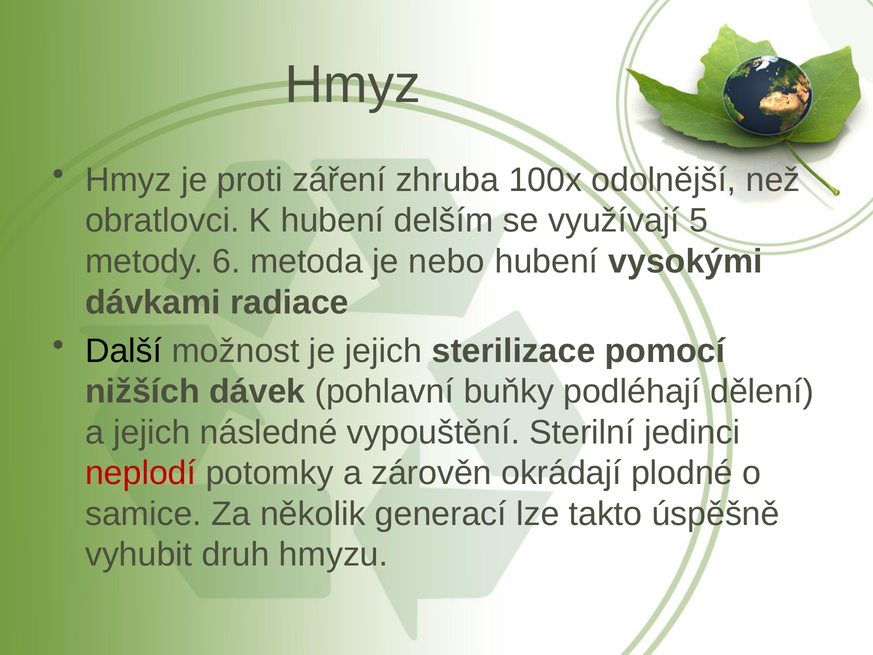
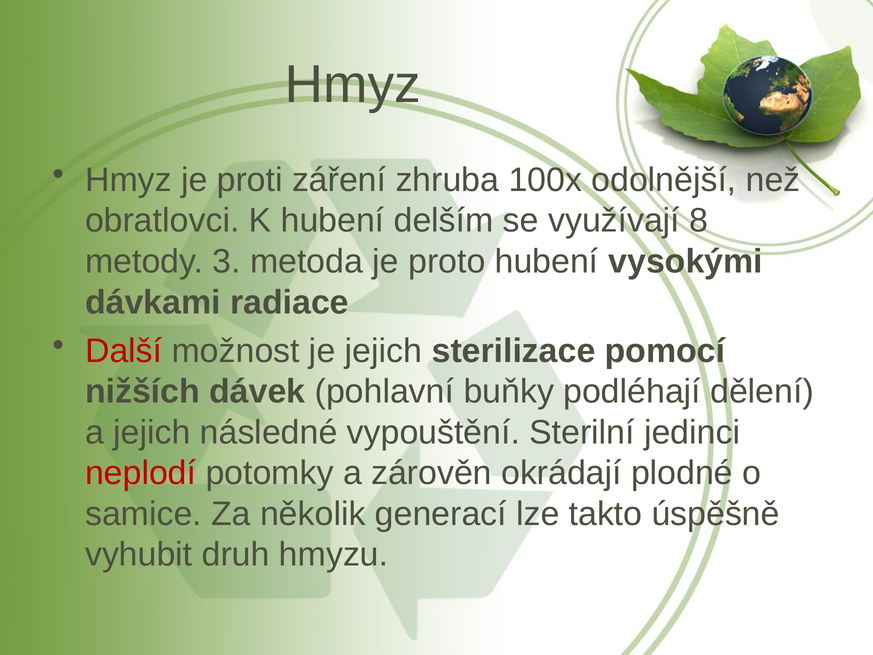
5: 5 -> 8 (699, 221)
6: 6 -> 3 (227, 261)
nebo: nebo -> proto (447, 261)
Další colour: black -> red (124, 351)
